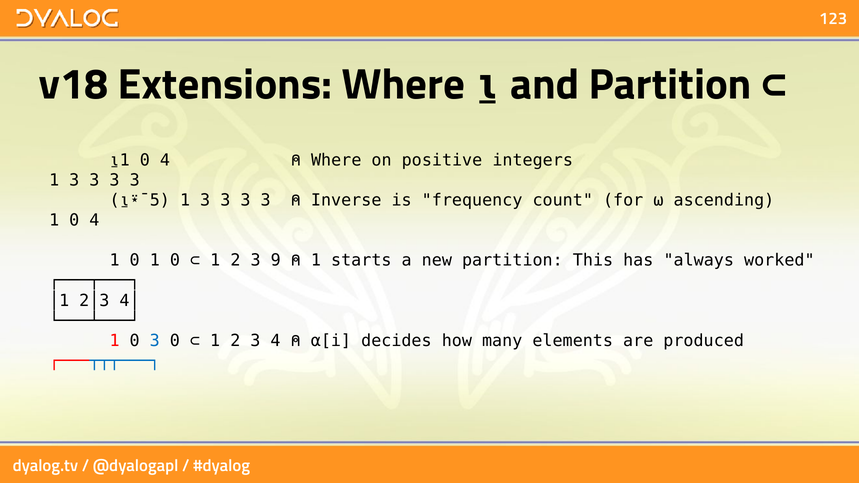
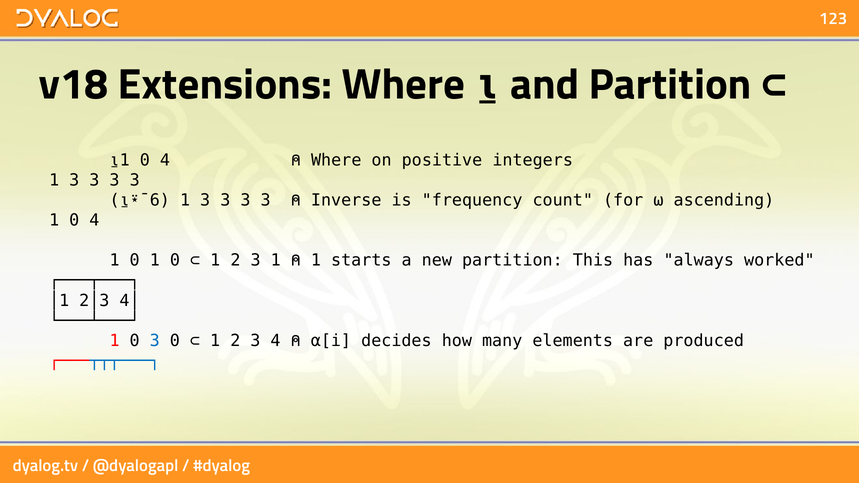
⍸⍣¯5: ⍸⍣¯5 -> ⍸⍣¯6 (140, 200)
3 9: 9 -> 1 (276, 261)
